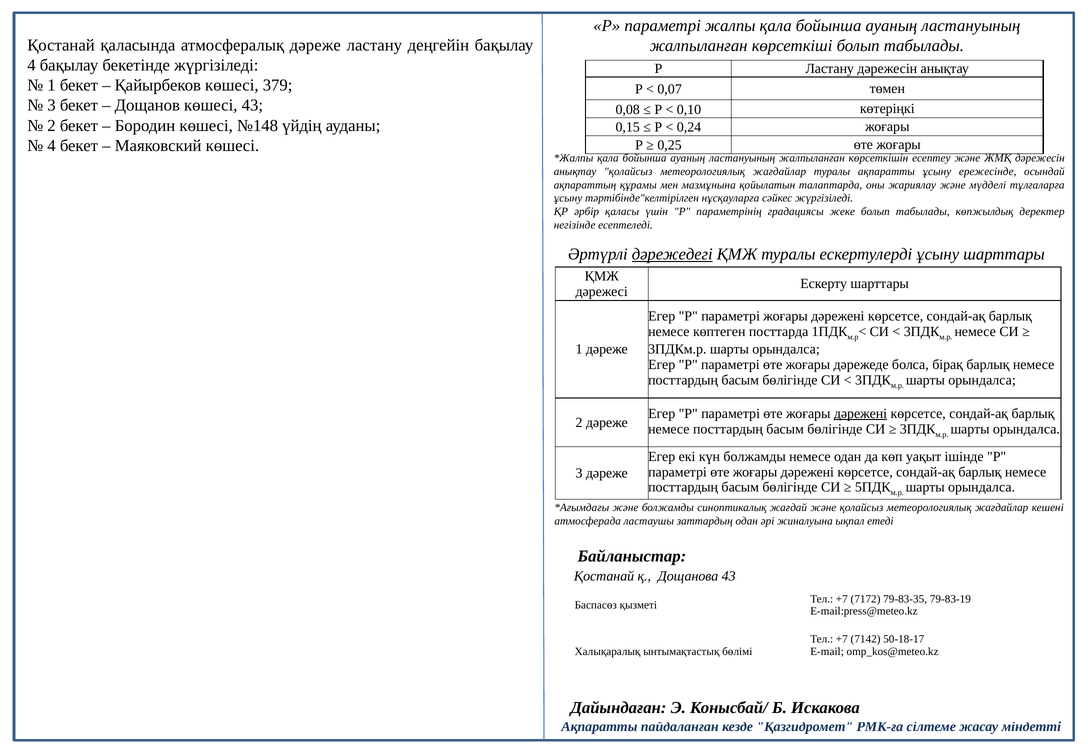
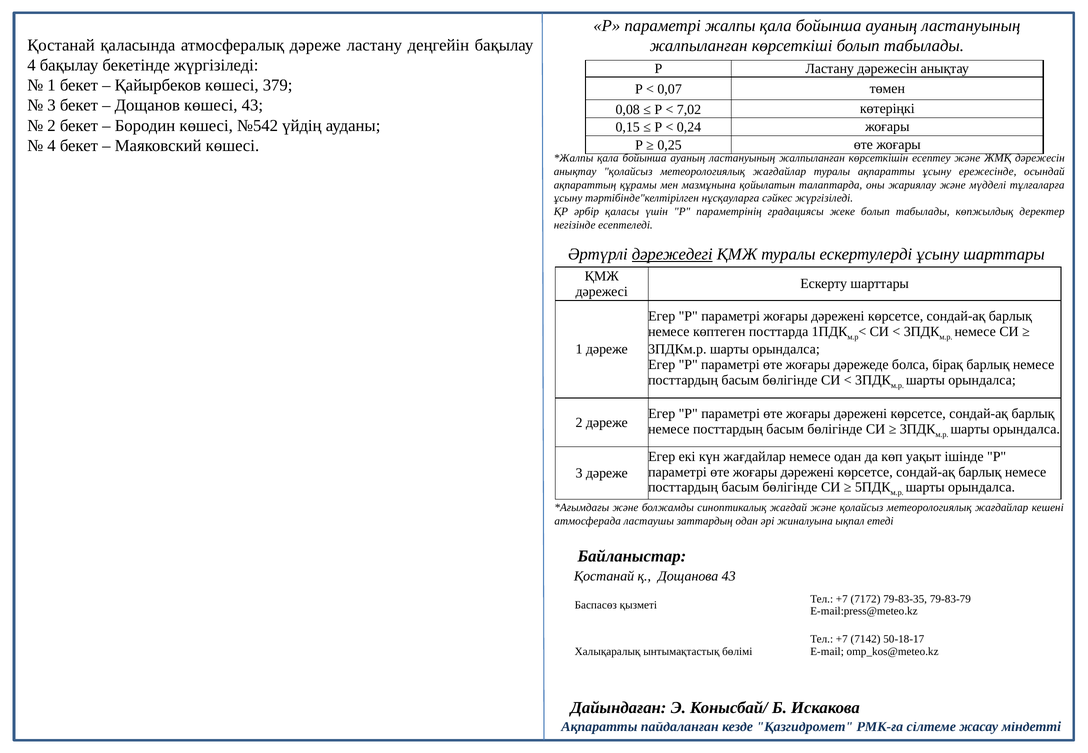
0,10: 0,10 -> 7,02 (689, 109)
№148: №148 -> №542 (258, 126)
дәрежені underline: present -> none (861, 414)
күн болжамды: болжамды -> жағдайлар (755, 457)
79-83-19: 79-83-19 -> 79-83-79 (950, 599)
